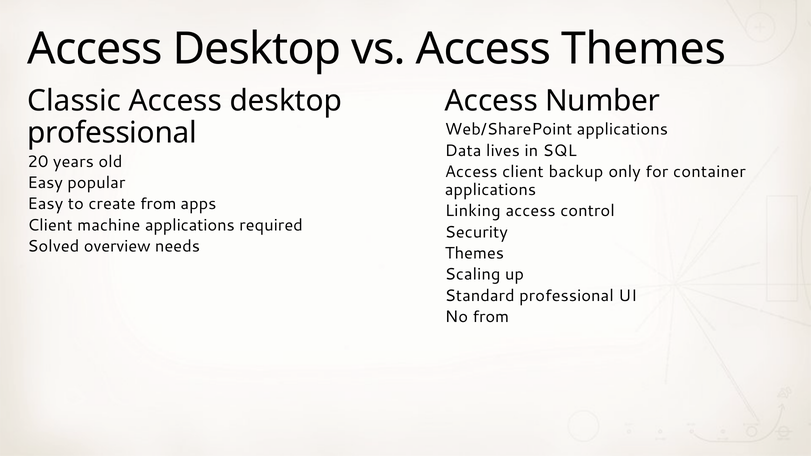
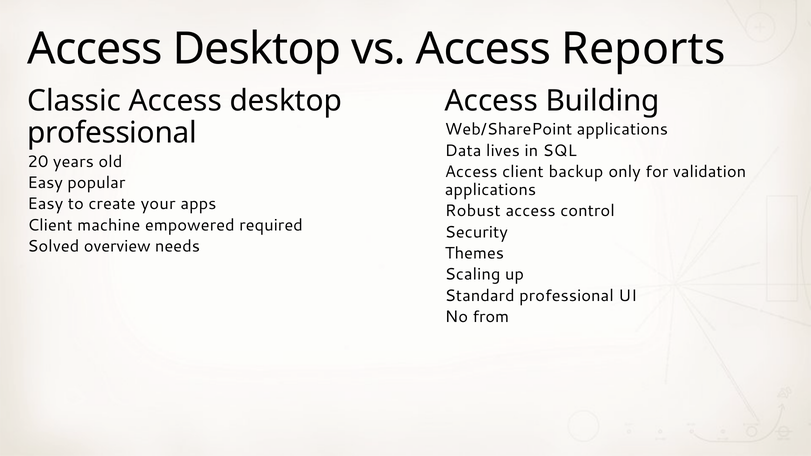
Access Themes: Themes -> Reports (643, 49)
Number: Number -> Building (603, 101)
container: container -> validation (710, 172)
create from: from -> your (158, 204)
Linking: Linking -> Robust (473, 211)
machine applications: applications -> empowered (190, 225)
